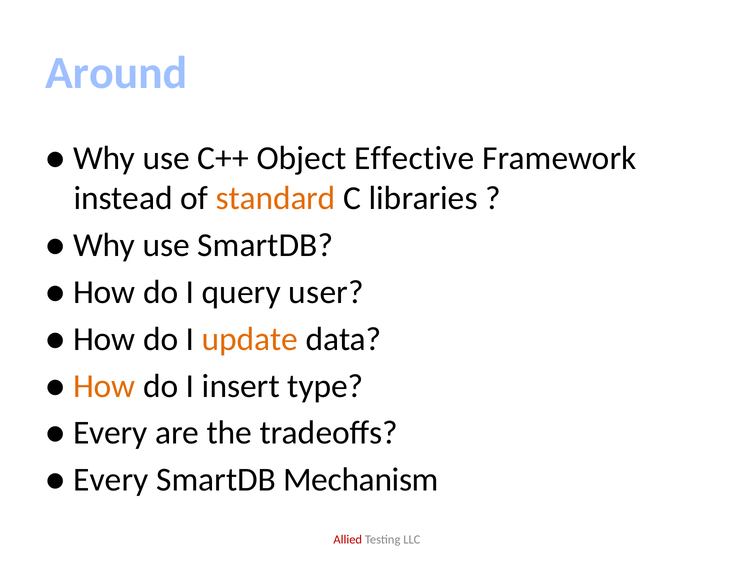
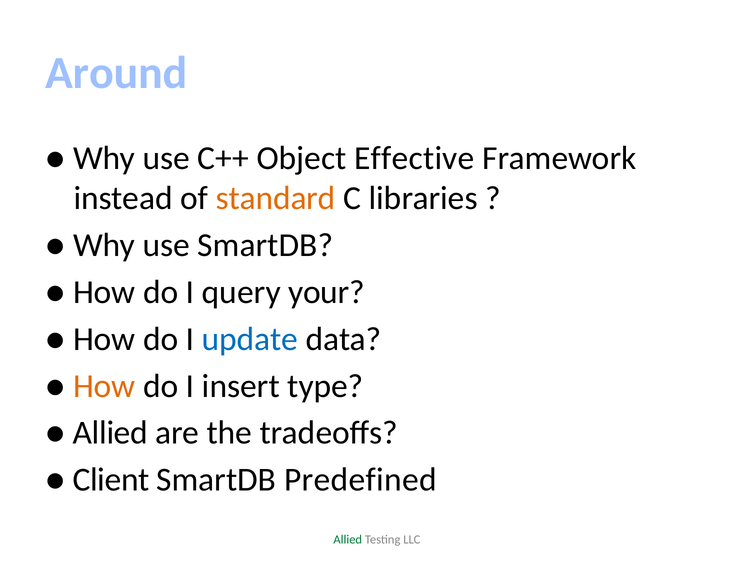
user: user -> your (326, 292)
update colour: orange -> blue (250, 339)
Every: Every -> Allied (110, 433)
Every: Every -> Client (111, 480)
Mechanism: Mechanism -> Predefined (361, 480)
Allied colour: red -> green (348, 540)
